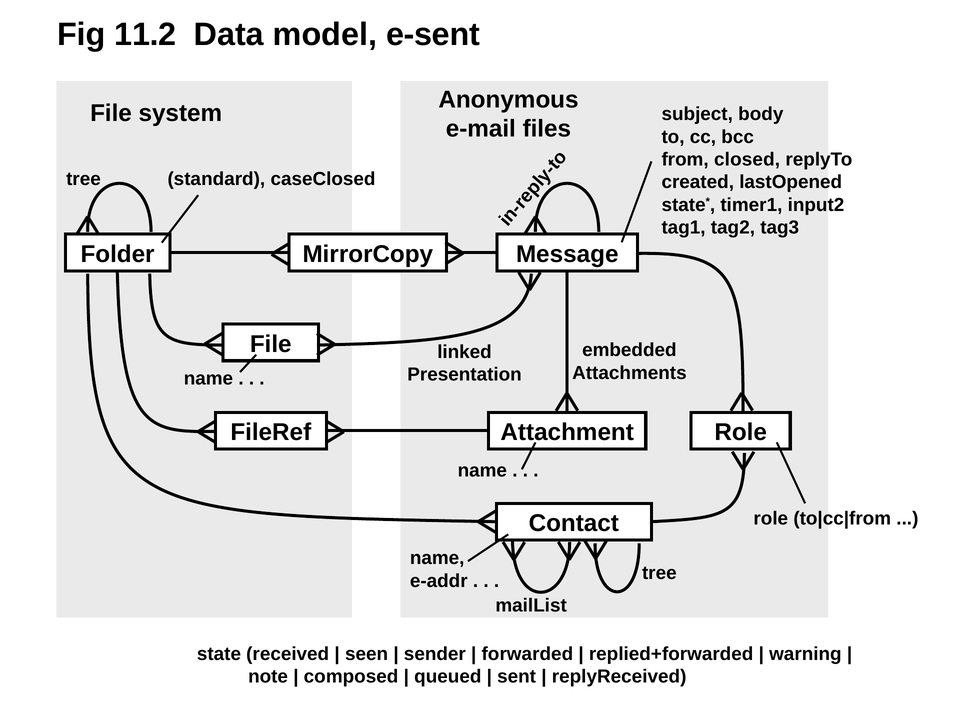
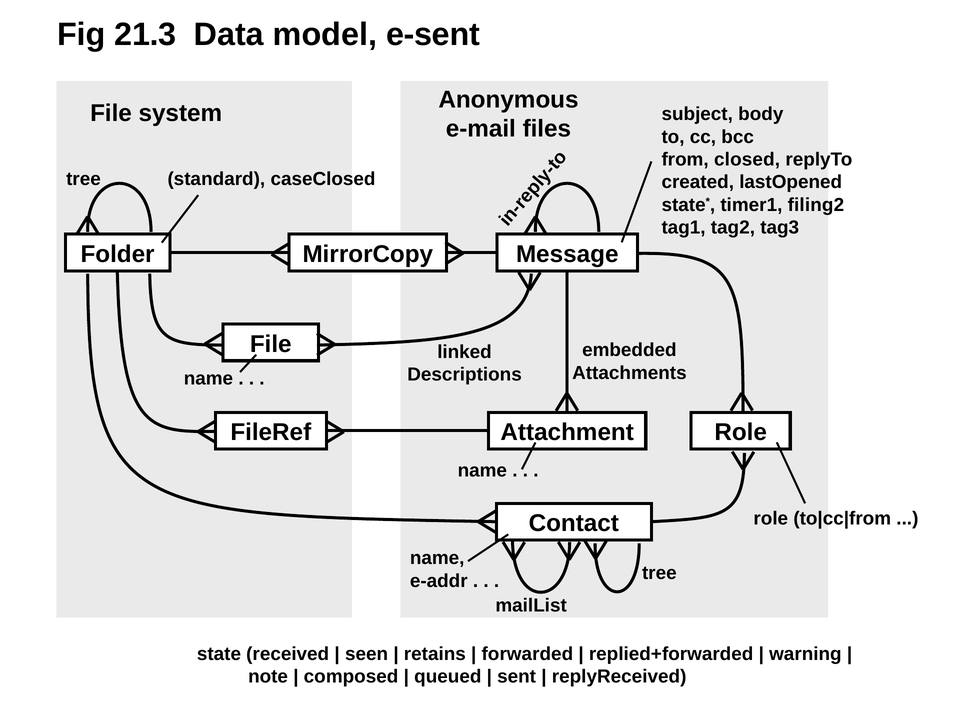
11.2: 11.2 -> 21.3 (145, 35)
input2: input2 -> filing2 (816, 205)
Presentation: Presentation -> Descriptions (465, 375)
sender: sender -> retains (435, 654)
